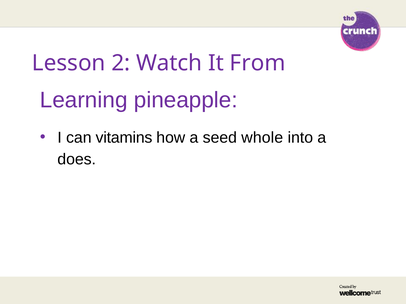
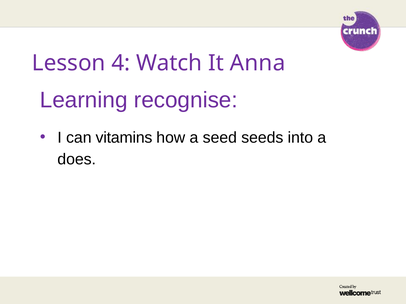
2: 2 -> 4 (121, 63)
From: From -> Anna (258, 63)
pineapple: pineapple -> recognise (186, 100)
whole: whole -> seeds (262, 138)
